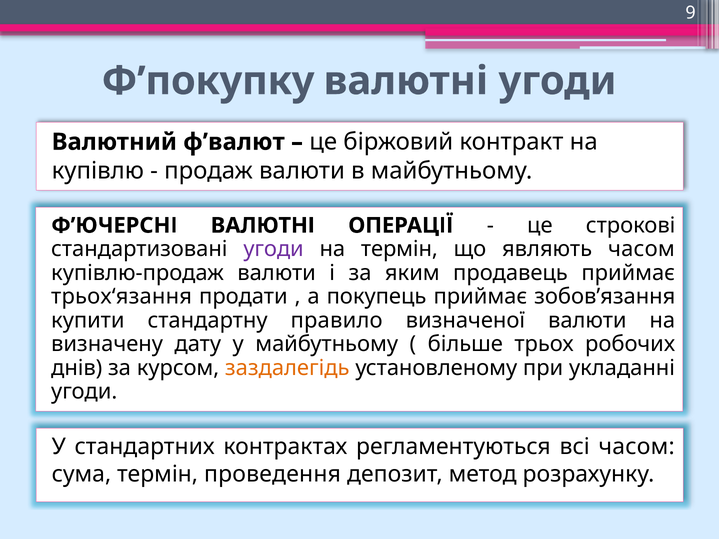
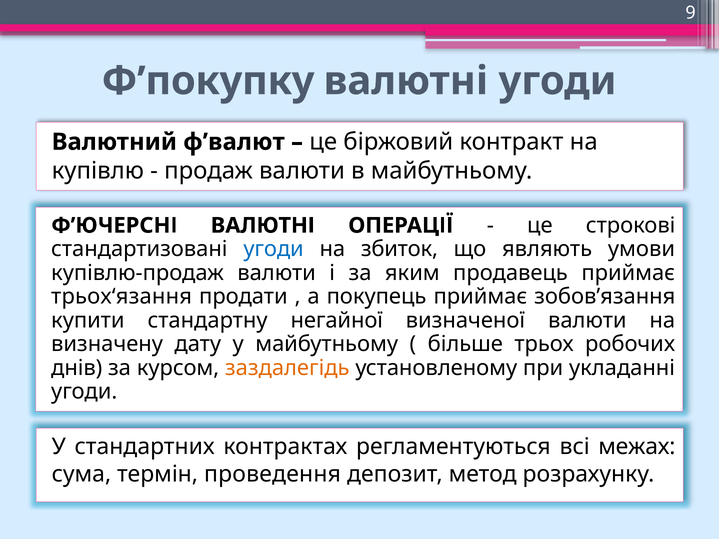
угоди colour: purple -> blue (274, 249)
на термін: термін -> збиток (399, 249)
являють часом: часом -> умови (642, 249)
правило: правило -> негайної (337, 320)
всі часом: часом -> межах (637, 447)
